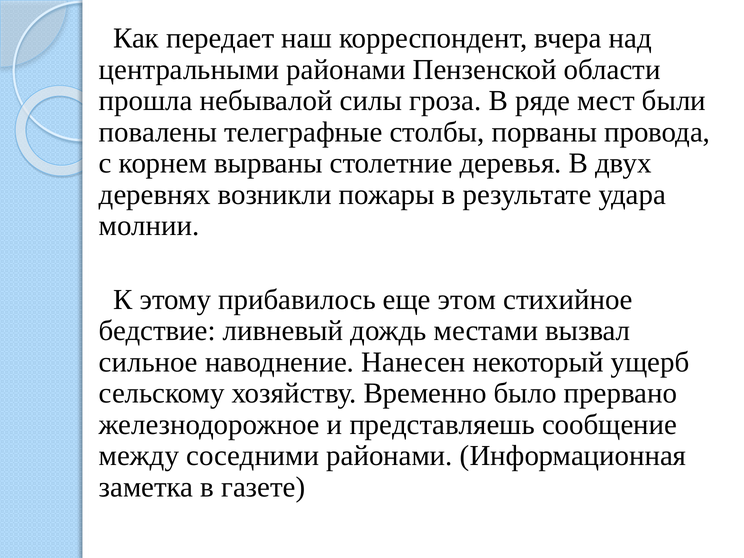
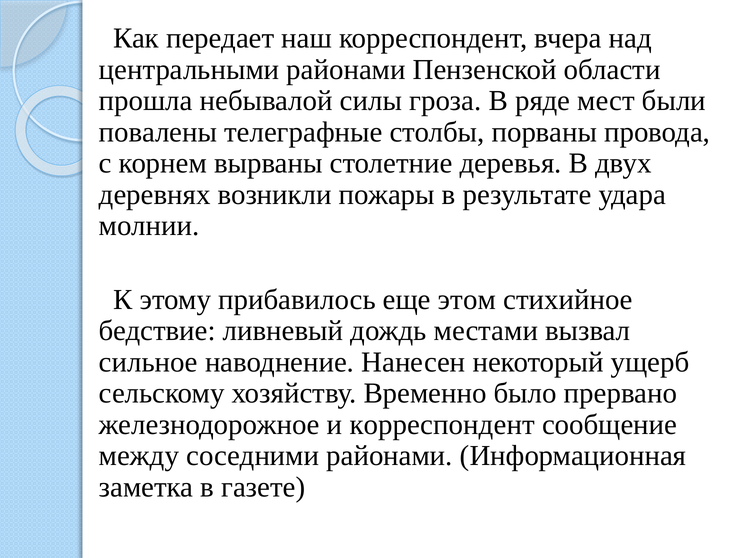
и представляешь: представляешь -> корреспондент (442, 425)
